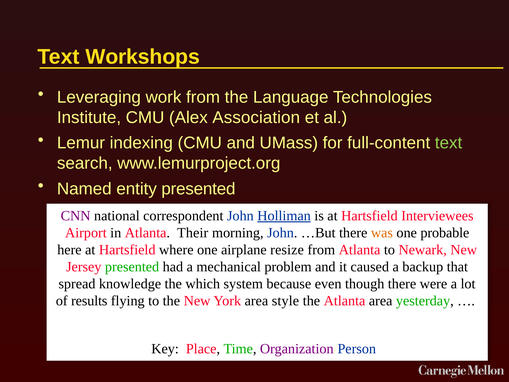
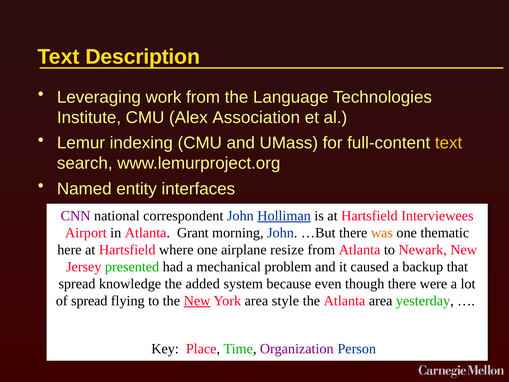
Workshops: Workshops -> Description (143, 57)
text colour: light green -> yellow (449, 143)
entity presented: presented -> interfaces (198, 189)
Their: Their -> Grant (193, 233)
probable: probable -> thematic (445, 233)
which: which -> added (203, 283)
of results: results -> spread (89, 300)
New underline: none -> present (197, 300)
